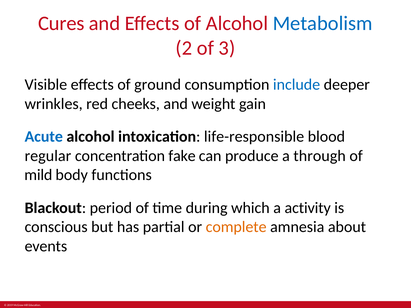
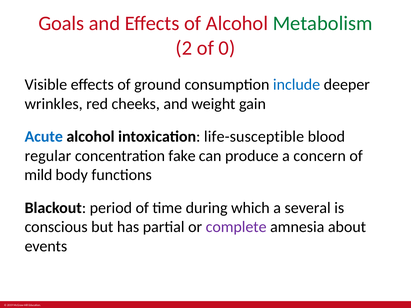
Cures: Cures -> Goals (61, 23)
Metabolism colour: blue -> green (323, 23)
3: 3 -> 0 (227, 48)
life-responsible: life-responsible -> life-susceptible (254, 137)
through: through -> concern (320, 156)
activity: activity -> several (308, 208)
complete colour: orange -> purple (236, 227)
